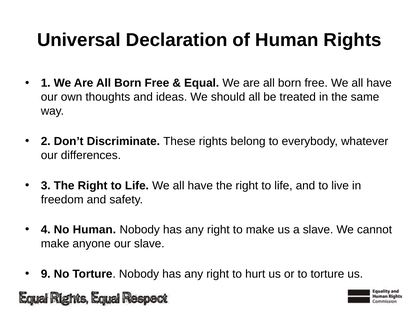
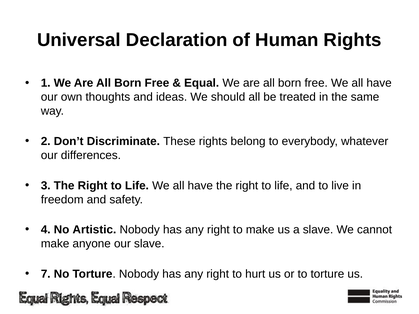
No Human: Human -> Artistic (94, 230)
9: 9 -> 7 (46, 274)
